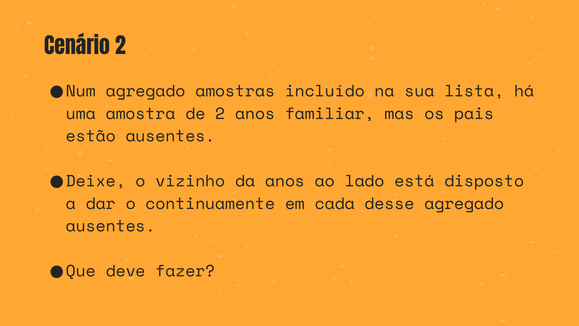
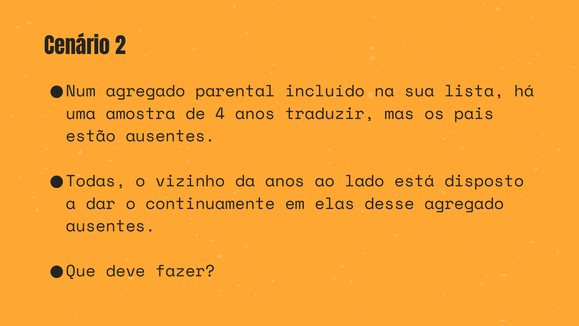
amostras: amostras -> parental (235, 91)
de 2: 2 -> 4 (220, 114)
familiar: familiar -> traduzir (330, 114)
Deixe: Deixe -> Todas (96, 181)
cada: cada -> elas (335, 204)
